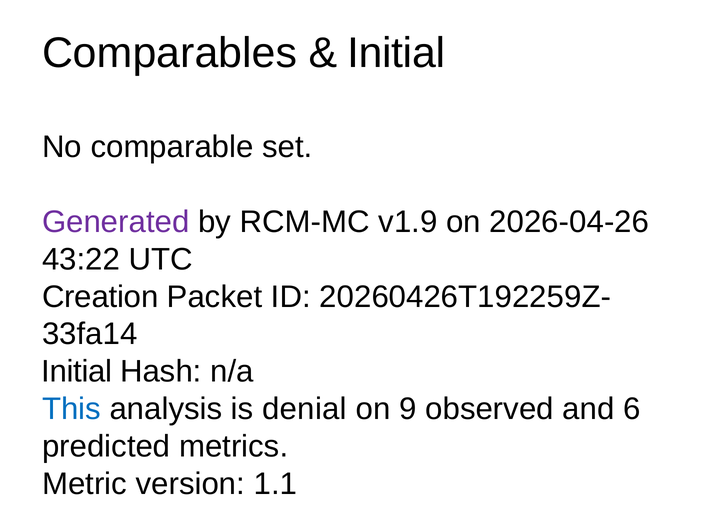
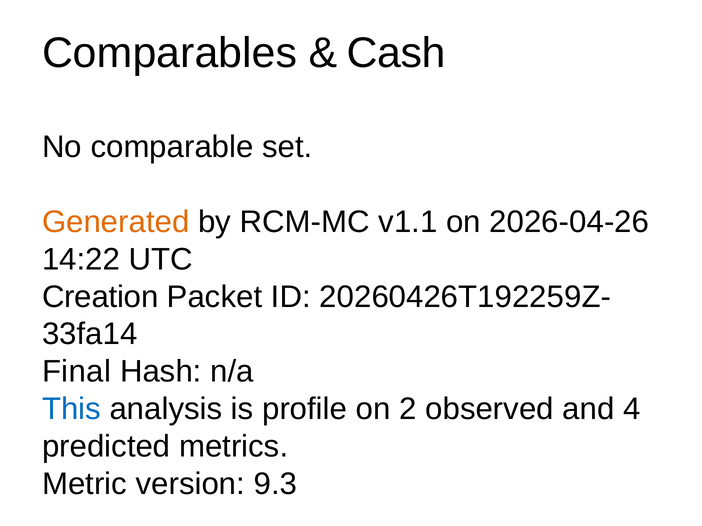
Initial: Initial -> Cash (396, 53)
Generated colour: purple -> orange (116, 222)
v1.9: v1.9 -> v1.1 (408, 222)
43:22: 43:22 -> 14:22 (81, 260)
Initial: Initial -> Final (77, 372)
denial: denial -> profile (305, 409)
9: 9 -> 2 (408, 409)
6: 6 -> 4 (632, 409)
1.1: 1.1 -> 9.3 (275, 484)
